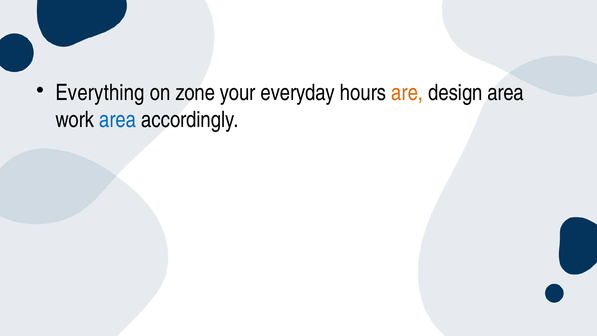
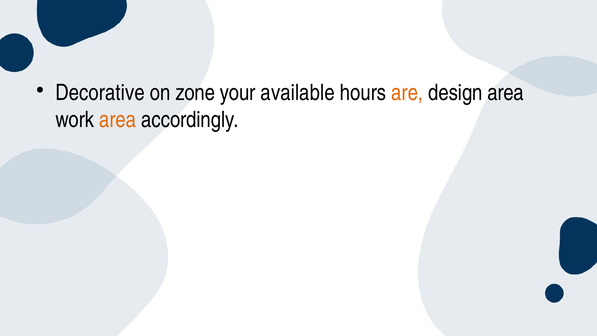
Everything: Everything -> Decorative (100, 93)
everyday: everyday -> available (298, 93)
area colour: blue -> orange (118, 120)
